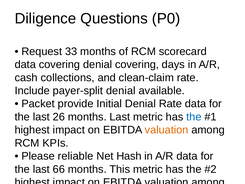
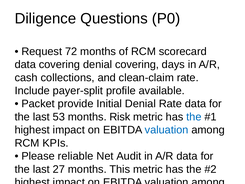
33: 33 -> 72 (71, 51)
payer-split denial: denial -> profile (121, 91)
26: 26 -> 53 (59, 117)
months Last: Last -> Risk (120, 117)
valuation colour: orange -> blue (167, 130)
Hash: Hash -> Audit (129, 156)
66: 66 -> 27 (59, 169)
